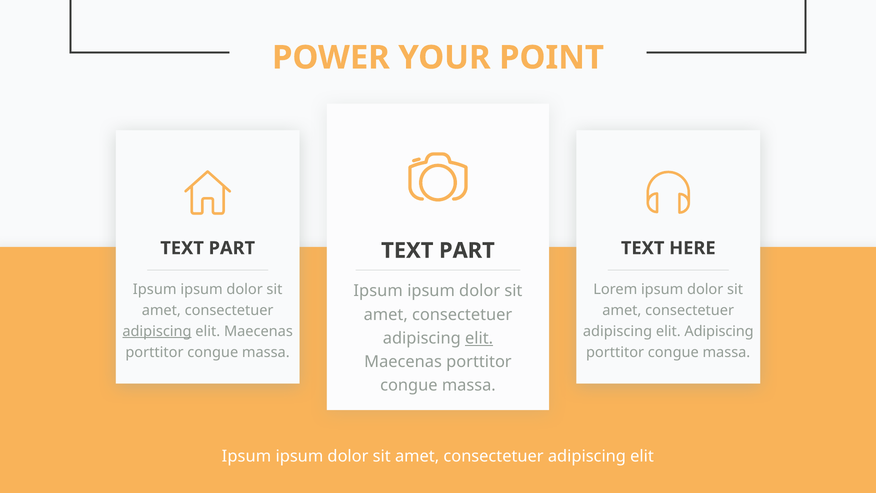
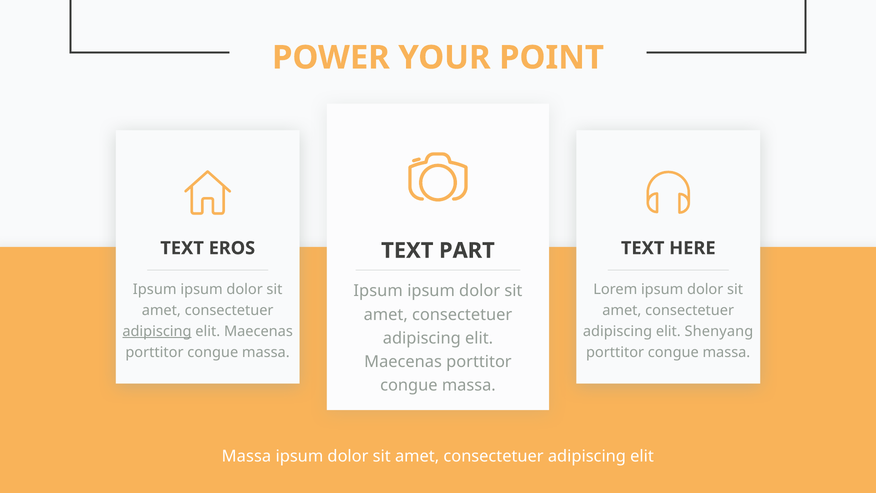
PART: PART -> EROS (232, 248)
elit Adipiscing: Adipiscing -> Shenyang (719, 331)
elit underline: present -> none (479, 338)
Ipsum: Ipsum -> Massa (246, 456)
